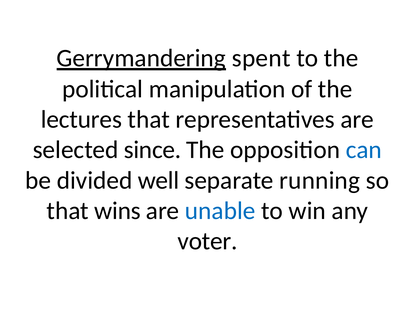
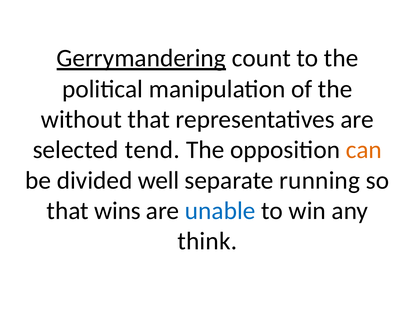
spent: spent -> count (261, 58)
lectures: lectures -> without (81, 120)
since: since -> tend (152, 150)
can colour: blue -> orange (364, 150)
voter: voter -> think (207, 241)
